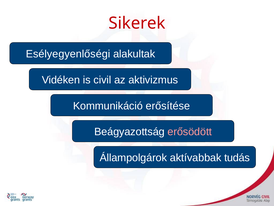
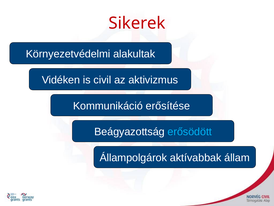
Esélyegyenlőségi: Esélyegyenlőségi -> Környezetvédelmi (68, 54)
erősödött colour: pink -> light blue (190, 132)
tudás: tudás -> állam (237, 157)
